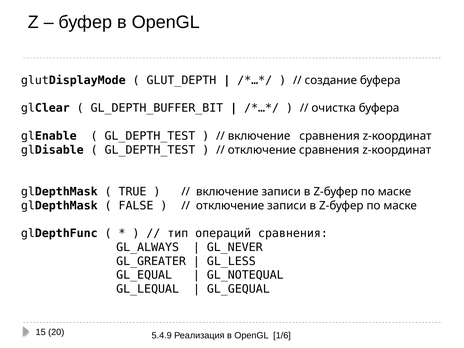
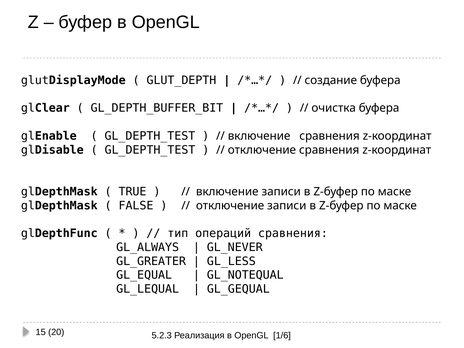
5.4.9: 5.4.9 -> 5.2.3 (162, 336)
